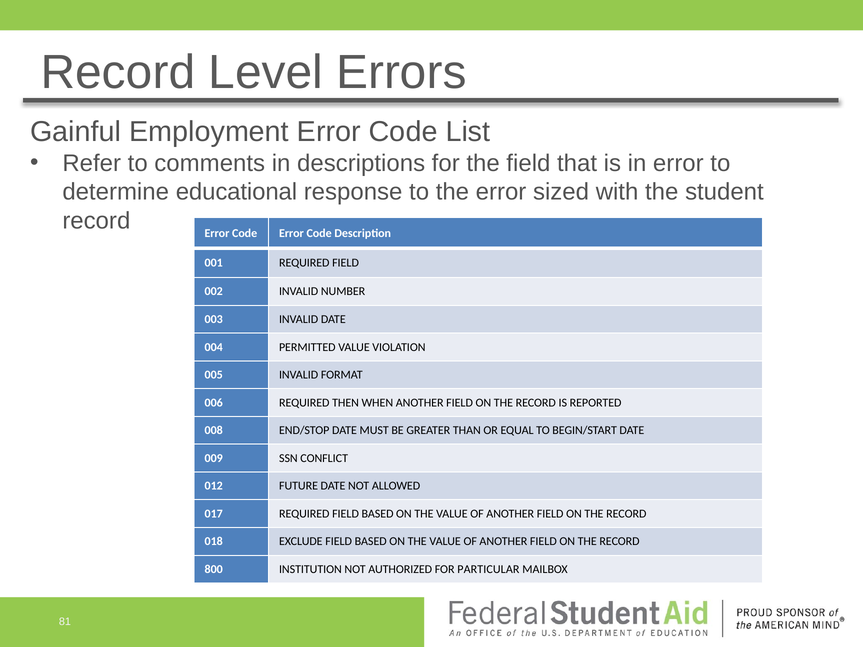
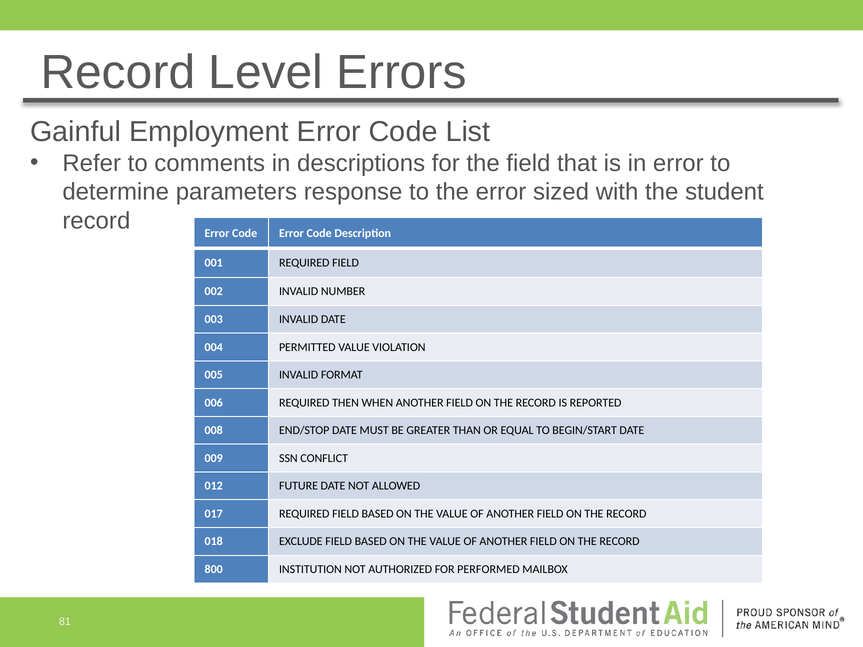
educational: educational -> parameters (236, 192)
PARTICULAR: PARTICULAR -> PERFORMED (488, 570)
